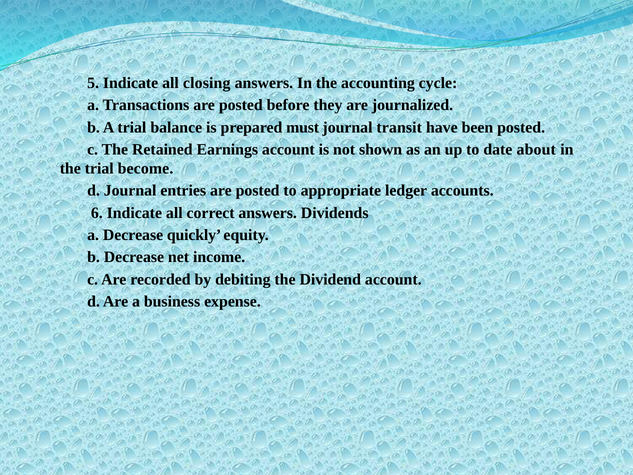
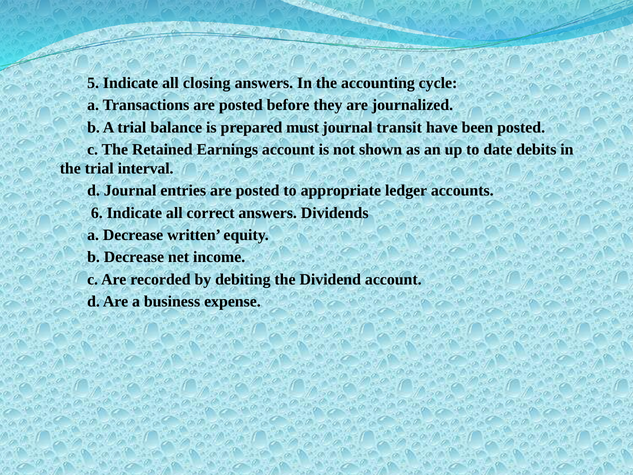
about: about -> debits (536, 149)
become: become -> interval (146, 168)
quickly: quickly -> written (194, 235)
